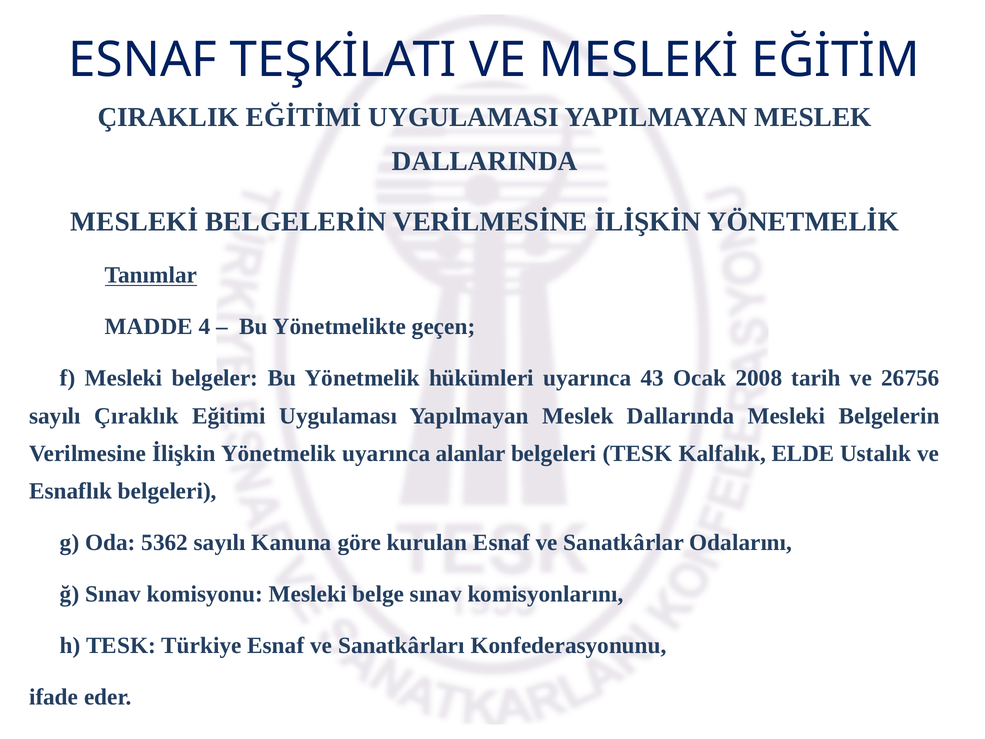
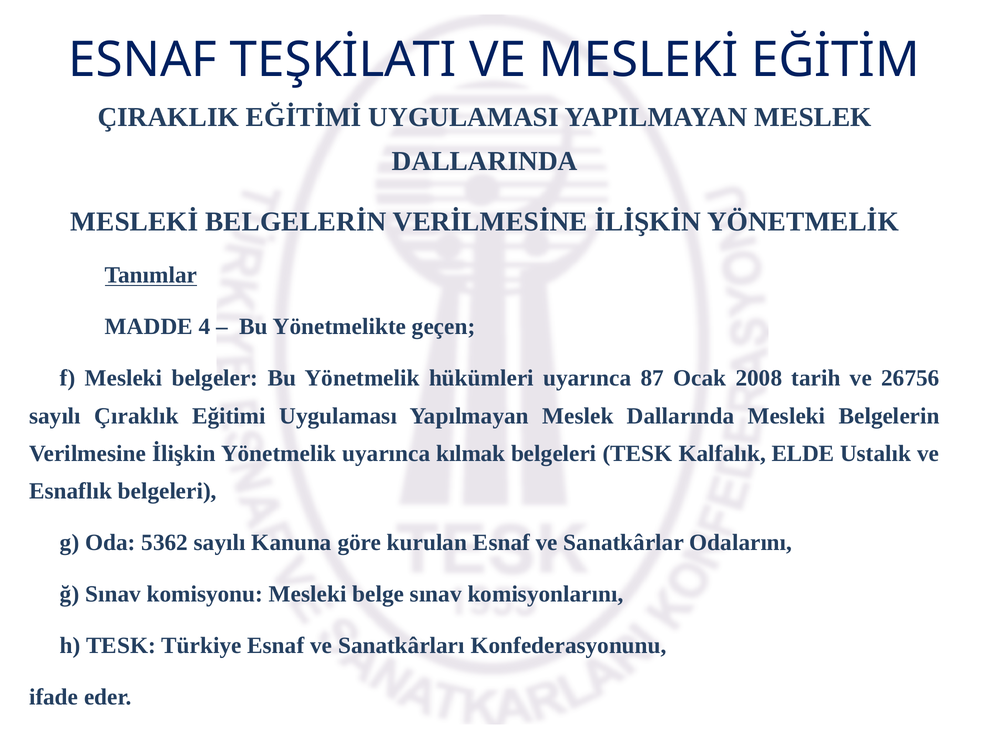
43: 43 -> 87 (652, 378)
alanlar: alanlar -> kılmak (471, 453)
